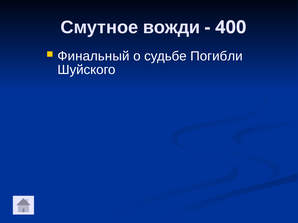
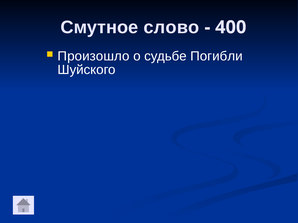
вожди: вожди -> слово (171, 27)
Финальный: Финальный -> Произошло (93, 56)
